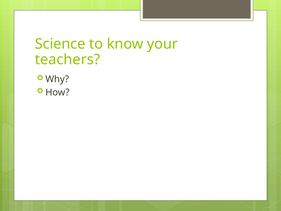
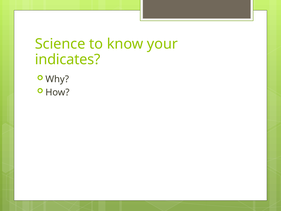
teachers: teachers -> indicates (68, 59)
